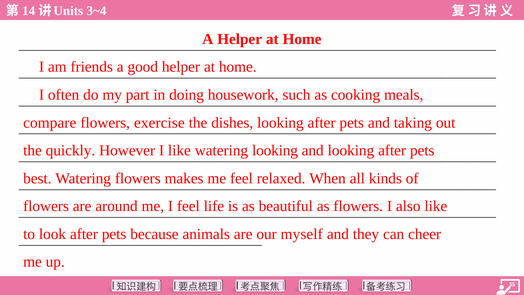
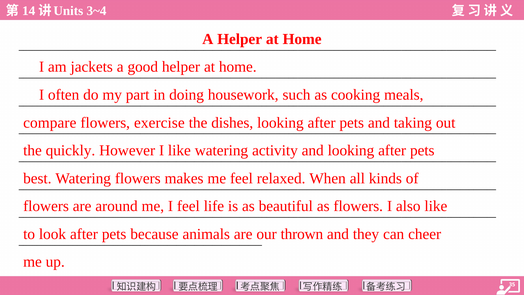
friends: friends -> jackets (92, 67)
watering looking: looking -> activity (275, 150)
myself: myself -> thrown (302, 234)
